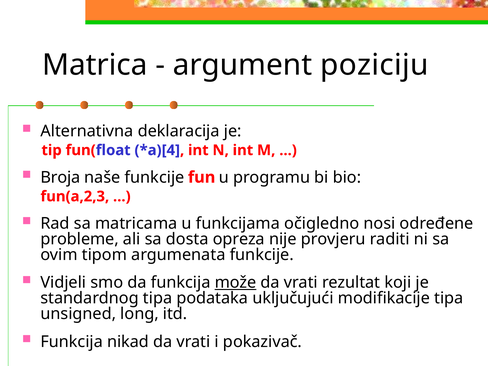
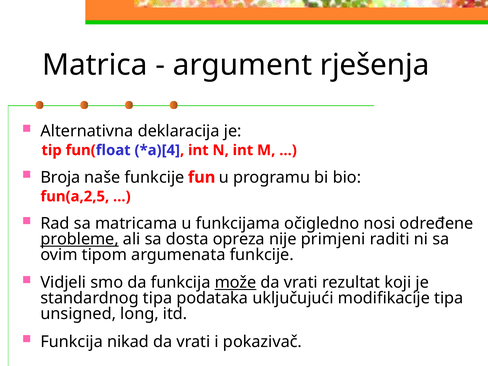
poziciju: poziciju -> rješenja (375, 65)
fun(a,2,3: fun(a,2,3 -> fun(a,2,5 (75, 196)
probleme underline: none -> present (80, 239)
provjeru: provjeru -> primjeni (333, 239)
